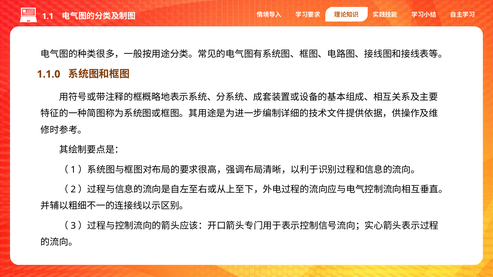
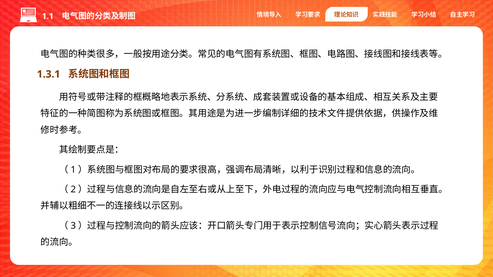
1.1.0: 1.1.0 -> 1.3.1 (49, 74)
